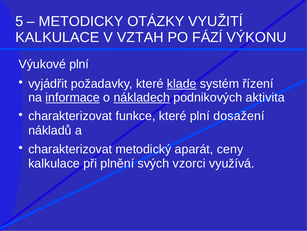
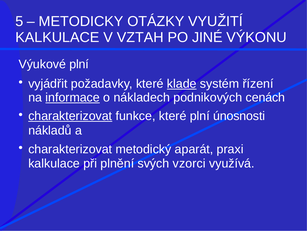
FÁZÍ: FÁZÍ -> JINÉ (207, 37)
nákladech underline: present -> none (142, 97)
aktivita: aktivita -> cenách (265, 97)
charakterizovat underline: none -> present (70, 116)
dosažení: dosažení -> únosnosti (239, 116)
ceny: ceny -> praxi (230, 149)
